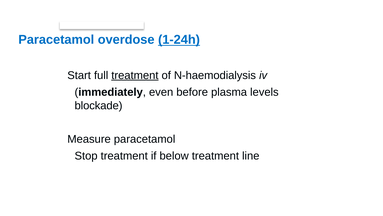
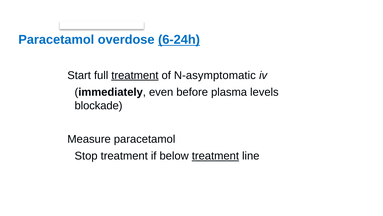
1-24h: 1-24h -> 6-24h (179, 40)
N-haemodialysis: N-haemodialysis -> N-asymptomatic (215, 75)
treatment underline: none -> present (215, 156)
